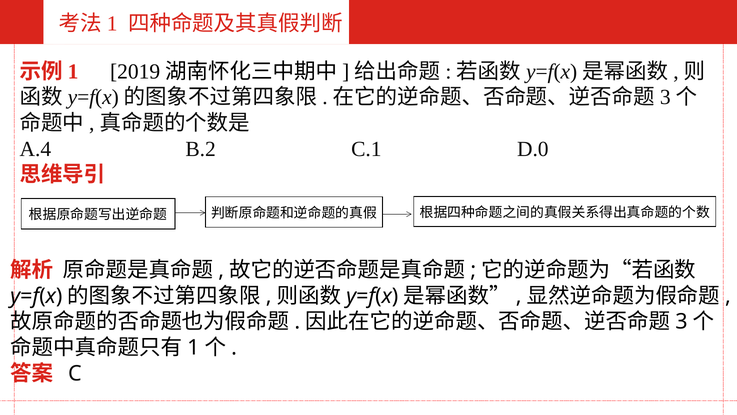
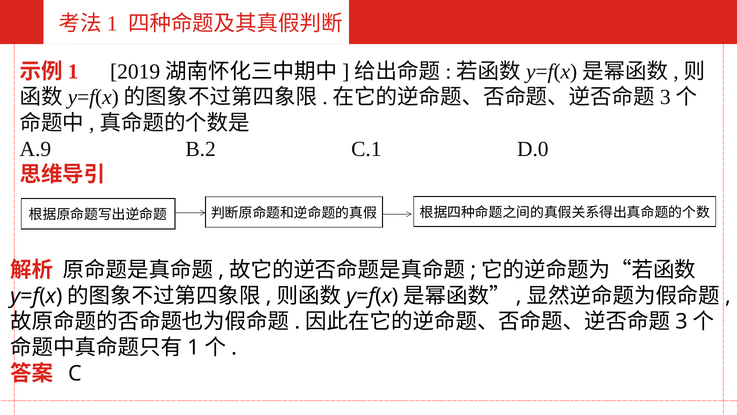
A.4: A.4 -> A.9 (35, 149)
